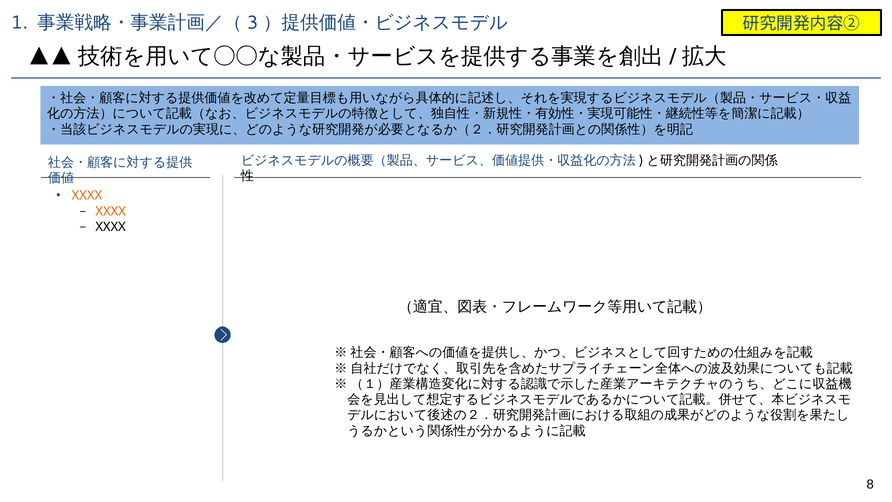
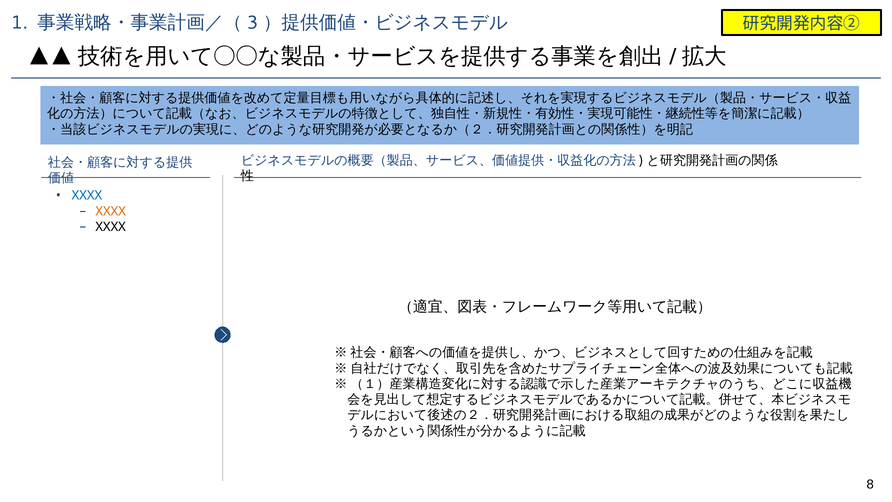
XXXX colour: orange -> blue (87, 196)
